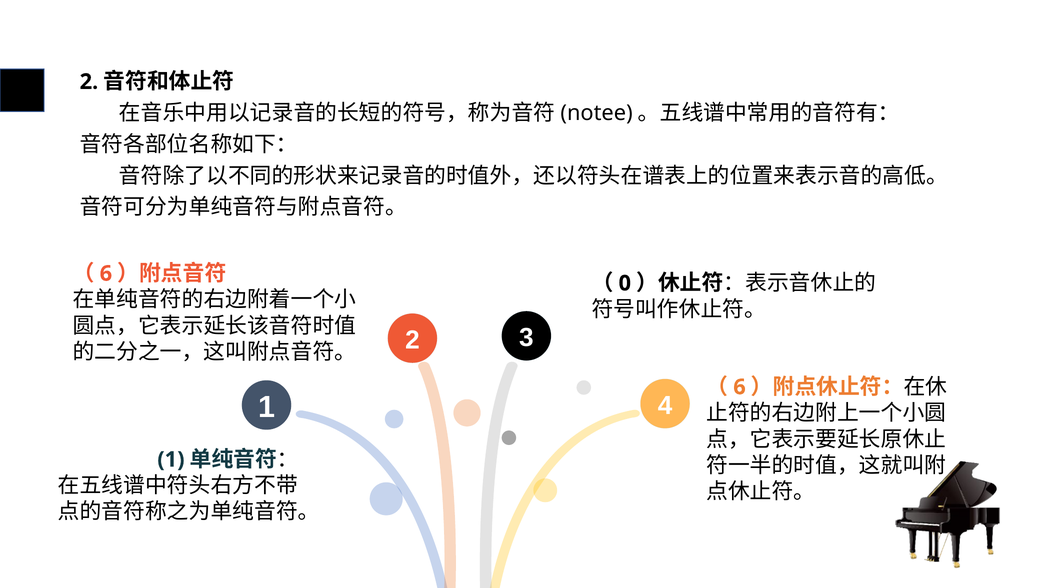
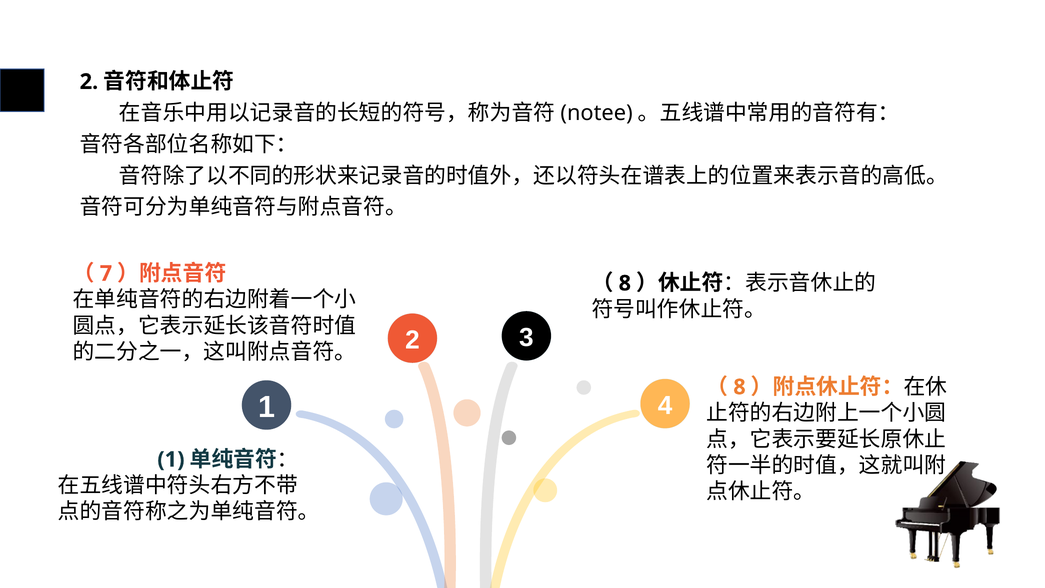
6: 6 -> 7 (106, 273)
0: 0 -> 8 (625, 283)
6: 6 -> 8 (739, 387)
